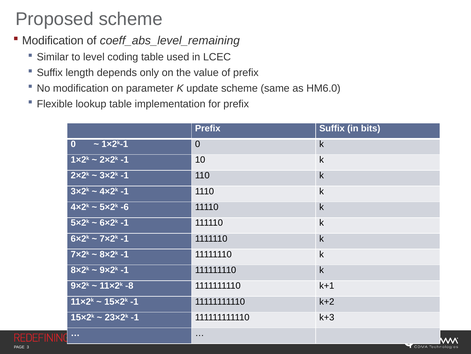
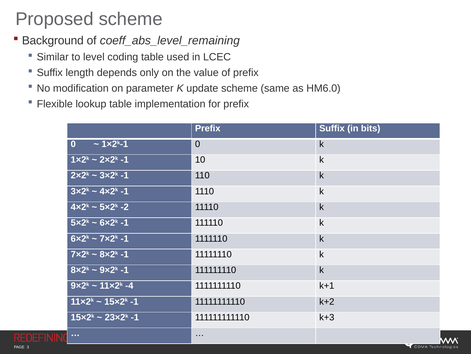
Modification: Modification -> Background (53, 41)
-6: -6 -> -2 (125, 207)
-8: -8 -> -4 (129, 285)
